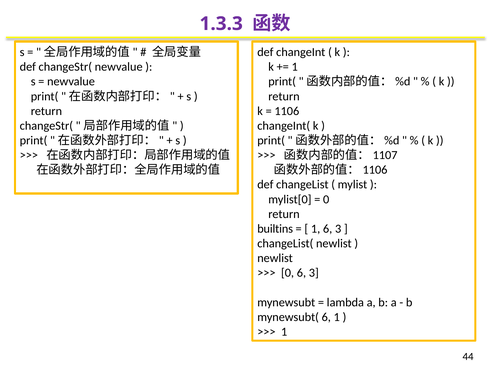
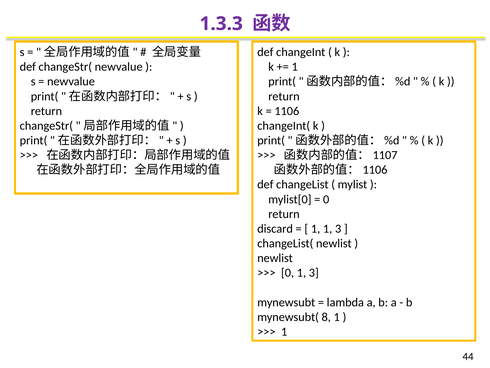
builtins: builtins -> discard (275, 228)
1 6: 6 -> 1 (328, 228)
0 6: 6 -> 1 (301, 273)
mynewsubt( 6: 6 -> 8 (326, 317)
